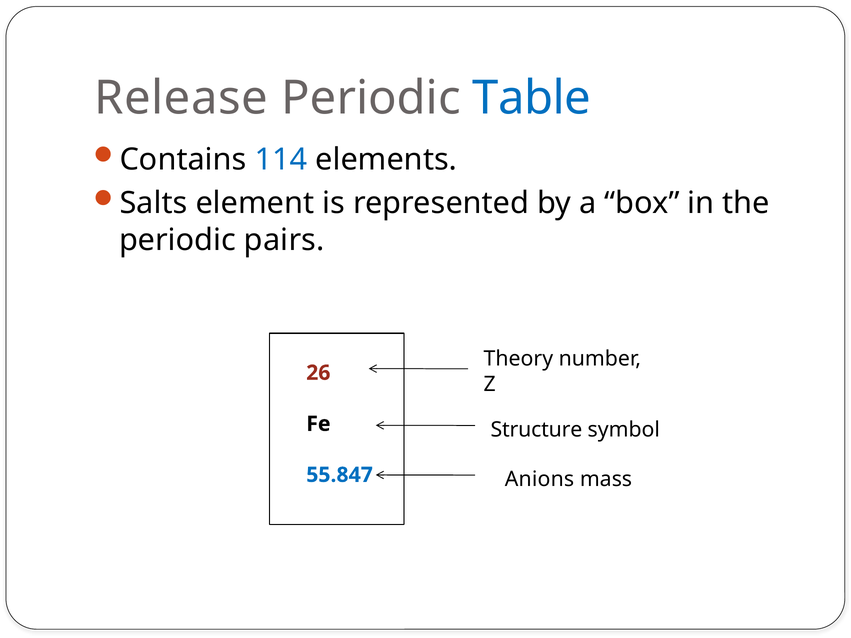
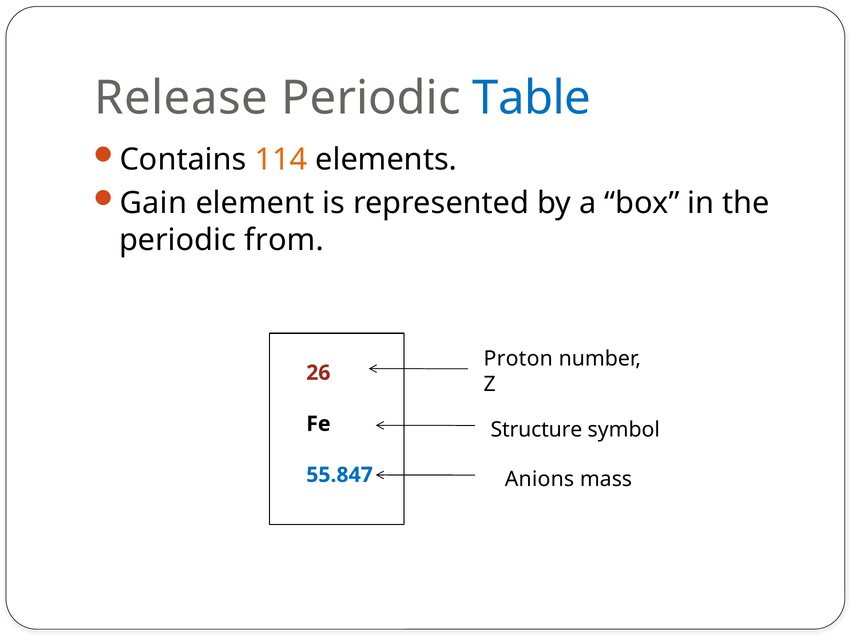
114 colour: blue -> orange (281, 160)
Salts: Salts -> Gain (153, 203)
pairs: pairs -> from (284, 240)
Theory: Theory -> Proton (518, 359)
